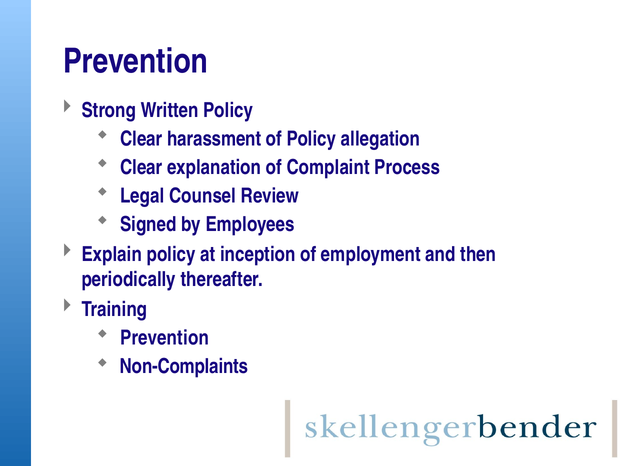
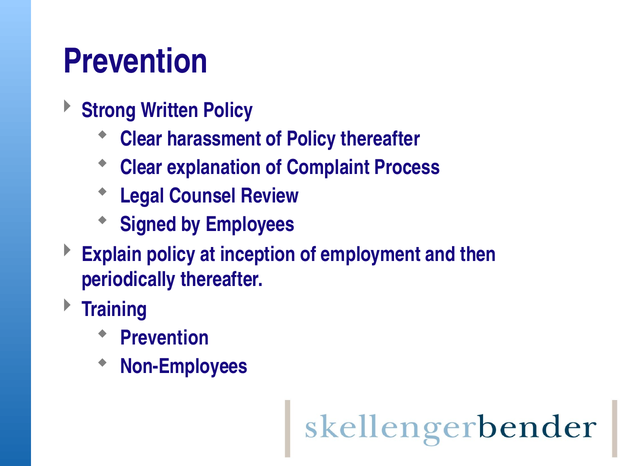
Policy allegation: allegation -> thereafter (381, 139)
Non-Complaints: Non-Complaints -> Non-Employees (184, 366)
